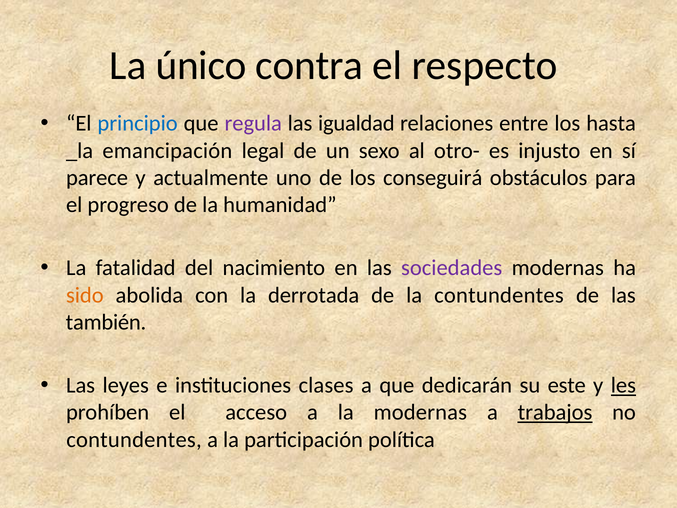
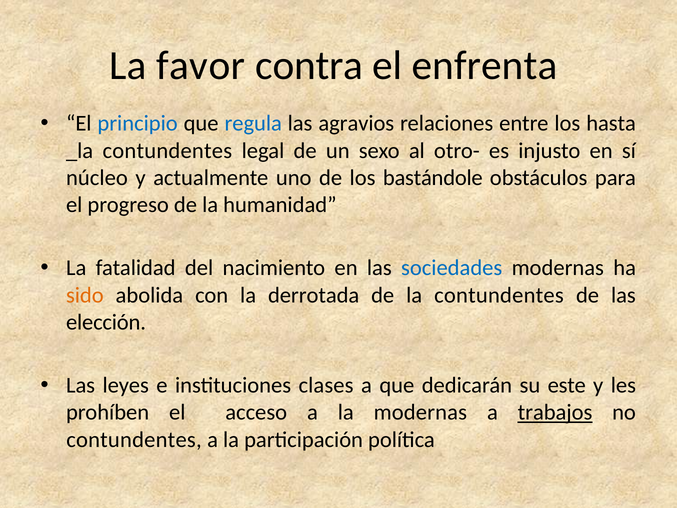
único: único -> favor (201, 66)
respecto: respecto -> enfrenta (485, 66)
regula colour: purple -> blue (253, 123)
igualdad: igualdad -> agravios (356, 123)
_la emancipación: emancipación -> contundentes (167, 151)
parece: parece -> núcleo (97, 178)
conseguirá: conseguirá -> bastándole (433, 178)
sociedades colour: purple -> blue (452, 268)
también: también -> elección (106, 322)
les underline: present -> none (623, 385)
